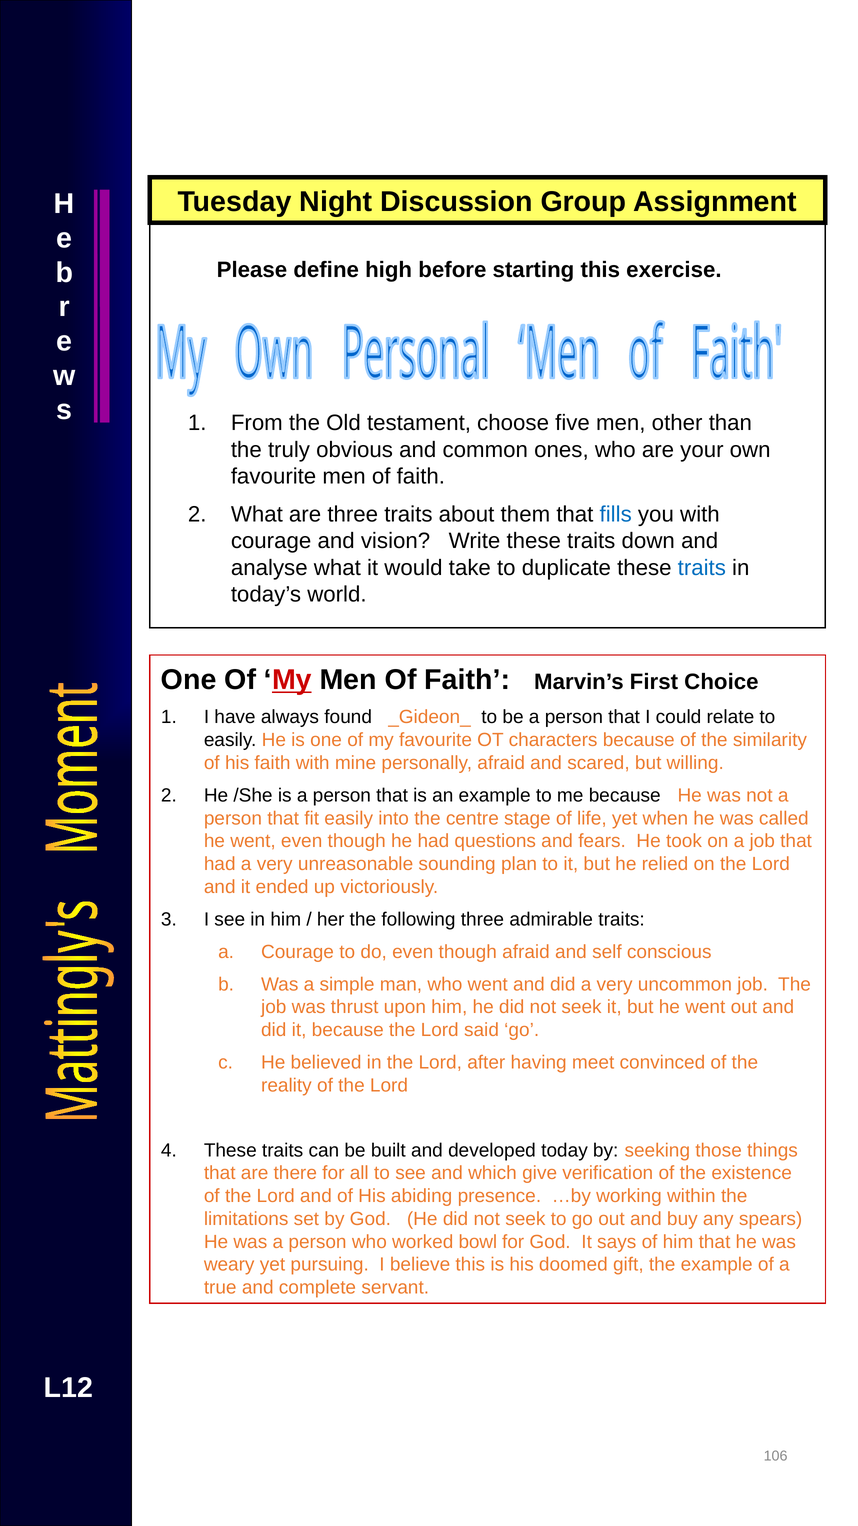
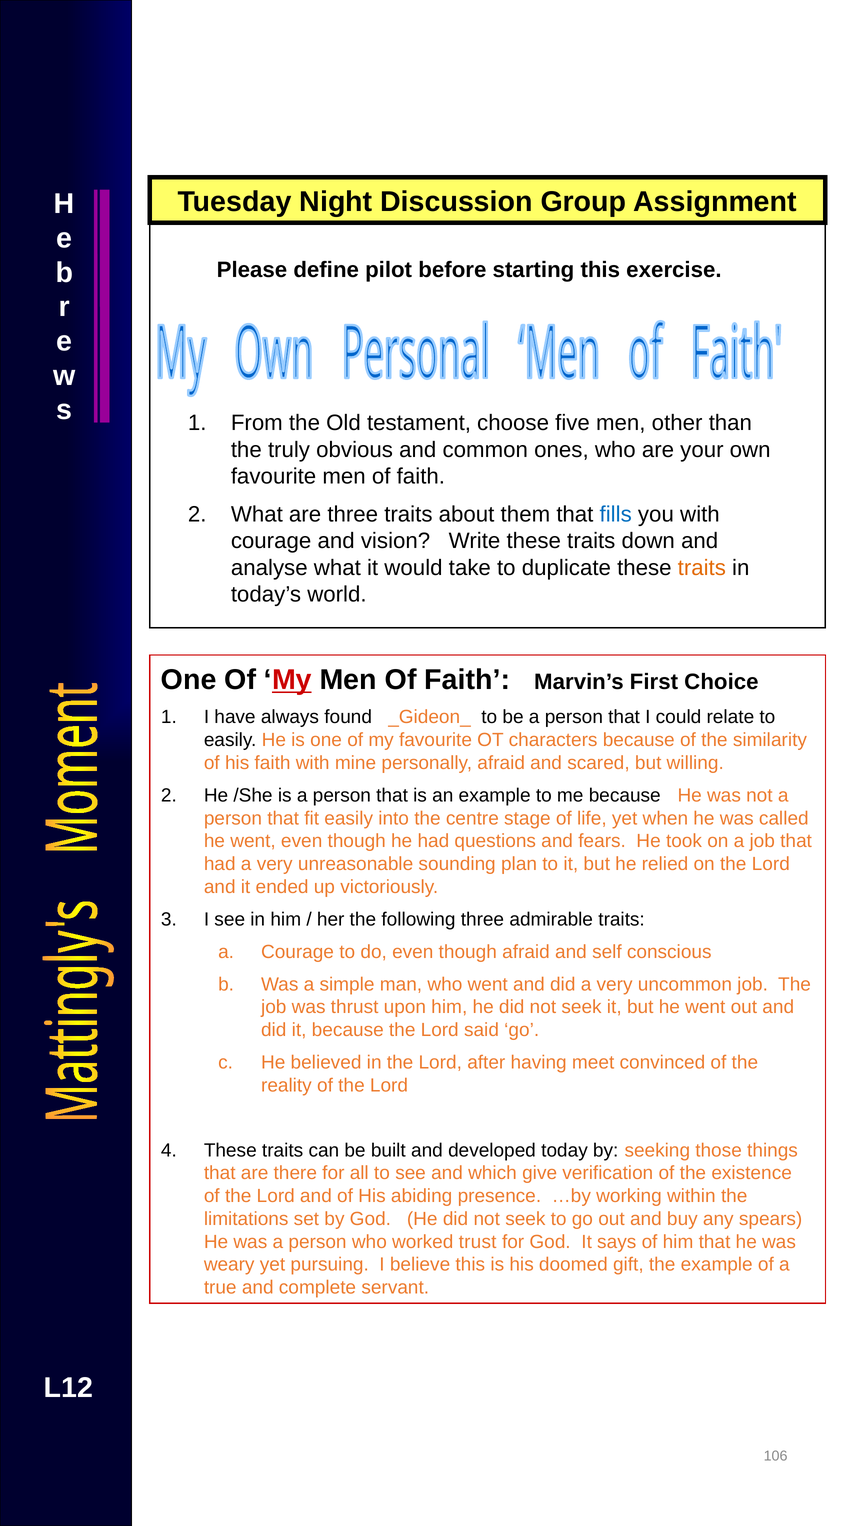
high: high -> pilot (389, 270)
traits colour: blue -> orange (702, 568)
bowl: bowl -> trust (478, 1241)
